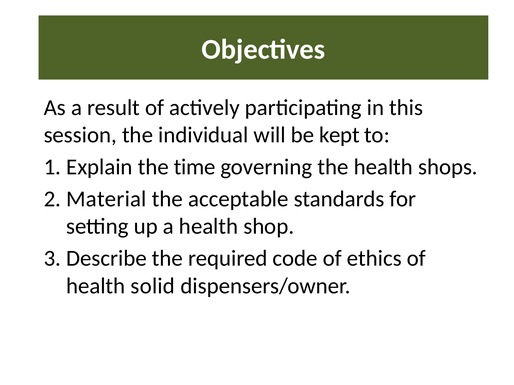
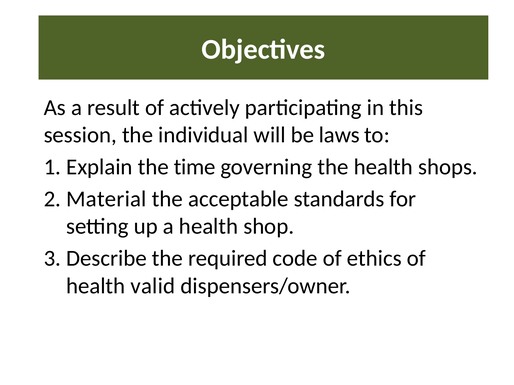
kept: kept -> laws (339, 135)
solid: solid -> valid (153, 286)
